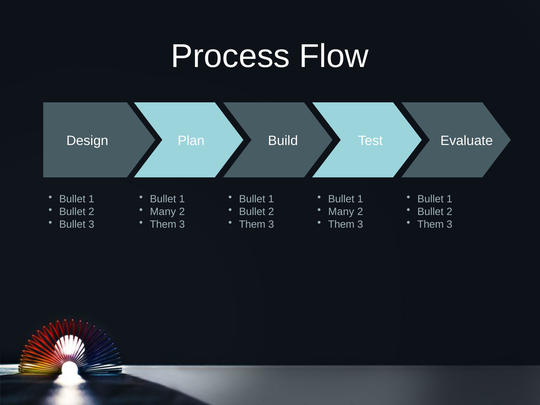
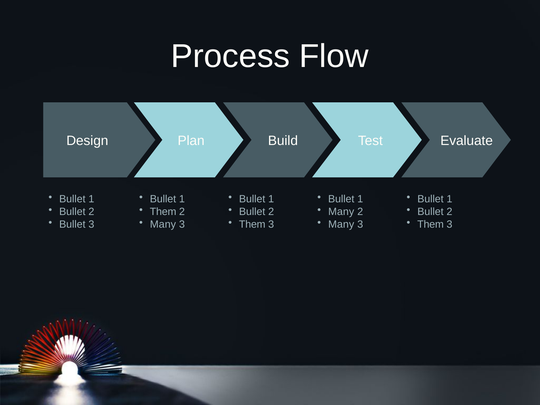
Many: Many -> Them (163, 212)
Them: Them -> Many (163, 224)
Them: Them -> Many (341, 224)
